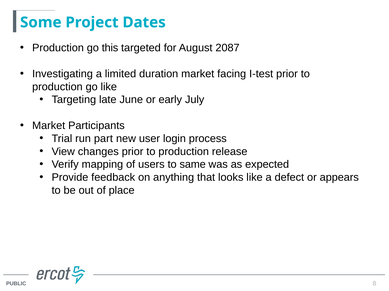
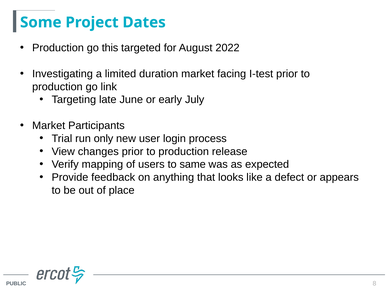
2087: 2087 -> 2022 (228, 48)
go like: like -> link (109, 87)
part: part -> only (104, 139)
